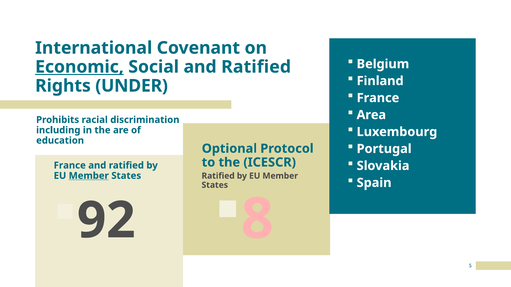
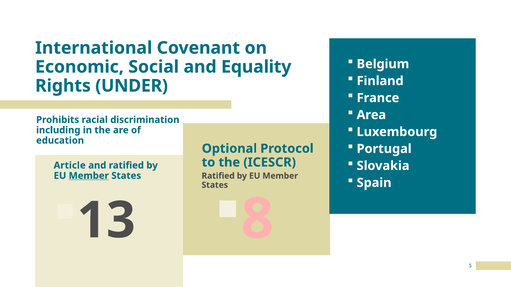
Economic underline: present -> none (79, 67)
Social and Ratified: Ratified -> Equality (256, 67)
France: France -> Article (70, 166)
92: 92 -> 13 (106, 221)
